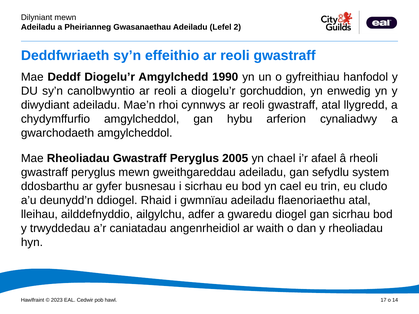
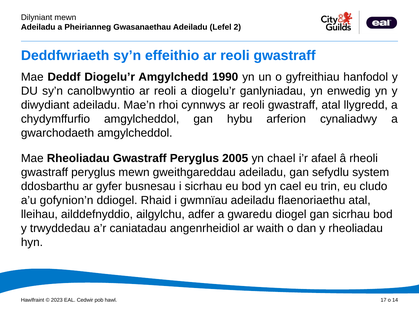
gorchuddion: gorchuddion -> ganlyniadau (273, 91)
deunydd’n: deunydd’n -> gofynion’n (67, 201)
